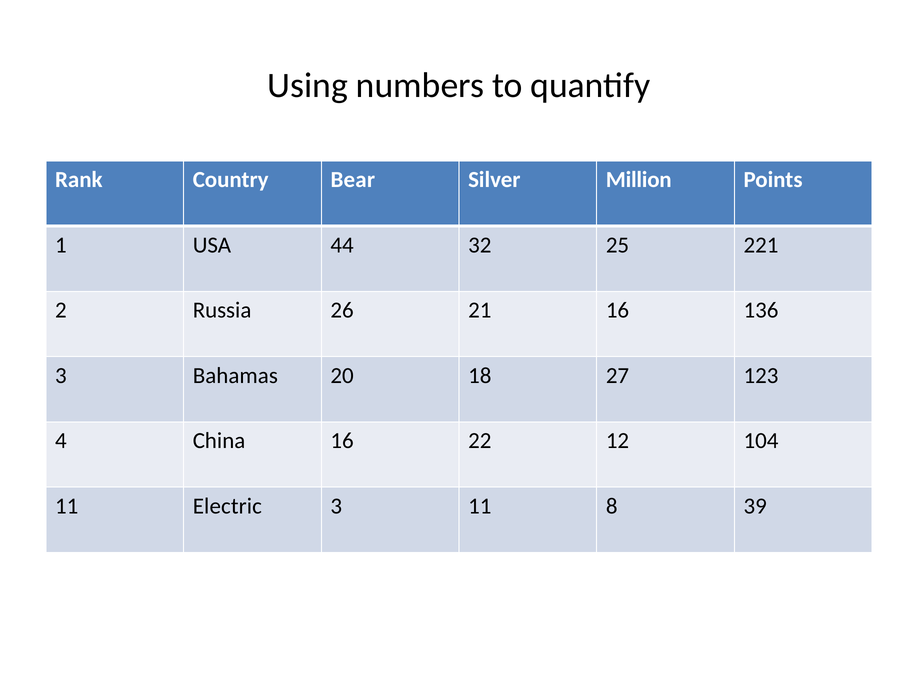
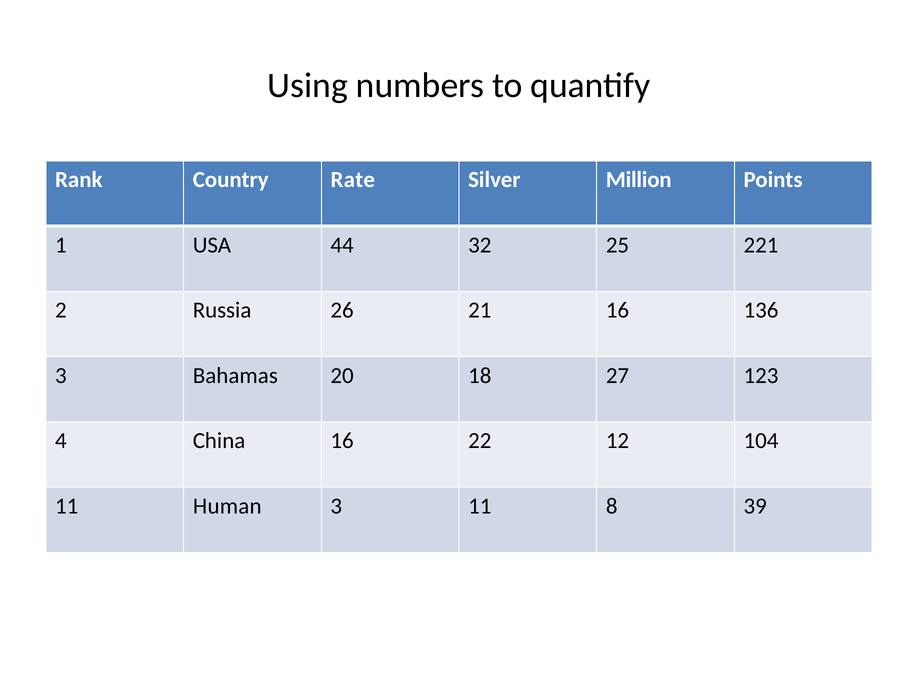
Bear: Bear -> Rate (353, 180)
Electric: Electric -> Human (227, 506)
